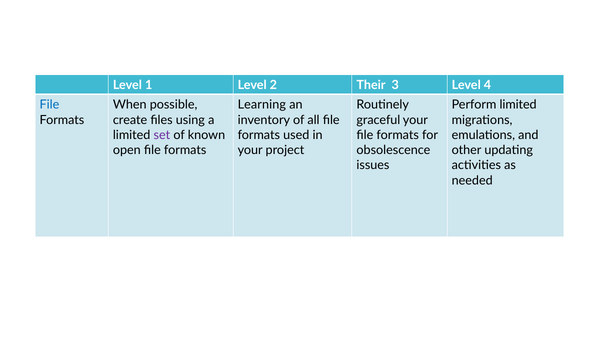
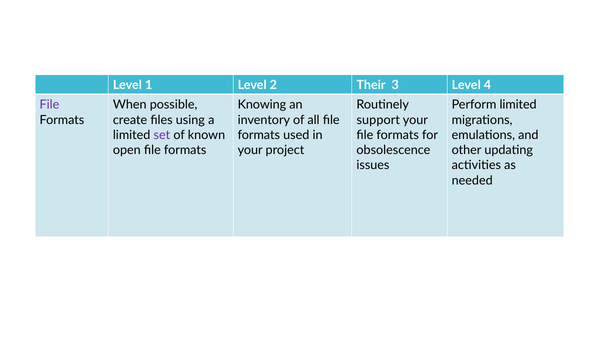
File colour: blue -> purple (49, 105)
Learning: Learning -> Knowing (262, 105)
graceful: graceful -> support (378, 120)
